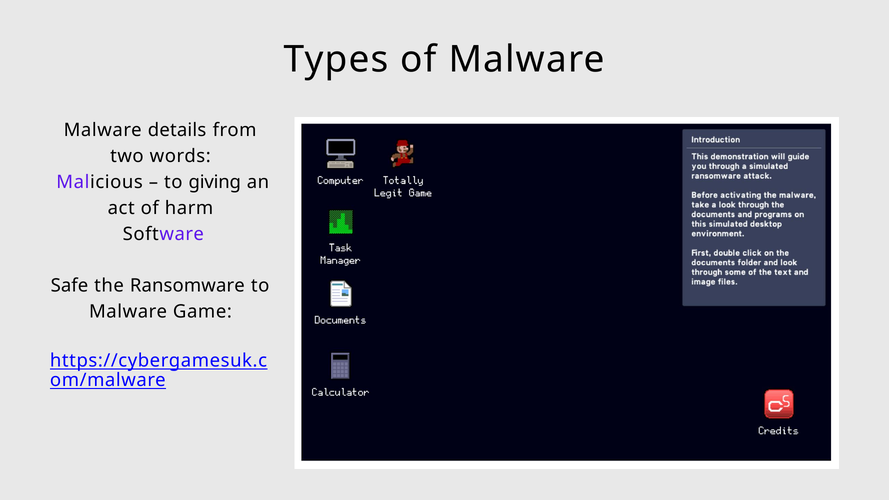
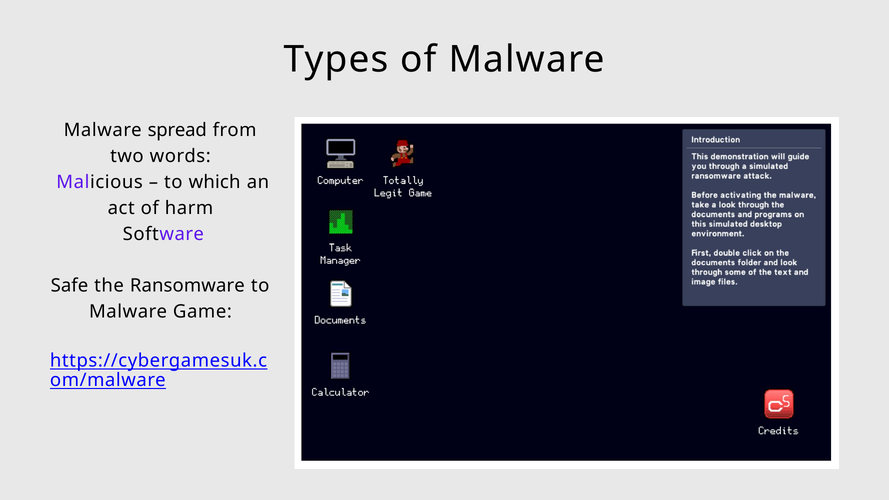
details: details -> spread (177, 130)
giving: giving -> which (215, 182)
